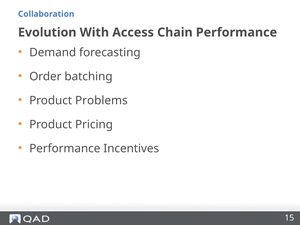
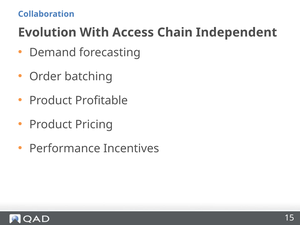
Chain Performance: Performance -> Independent (236, 32)
Problems: Problems -> Profitable (101, 100)
